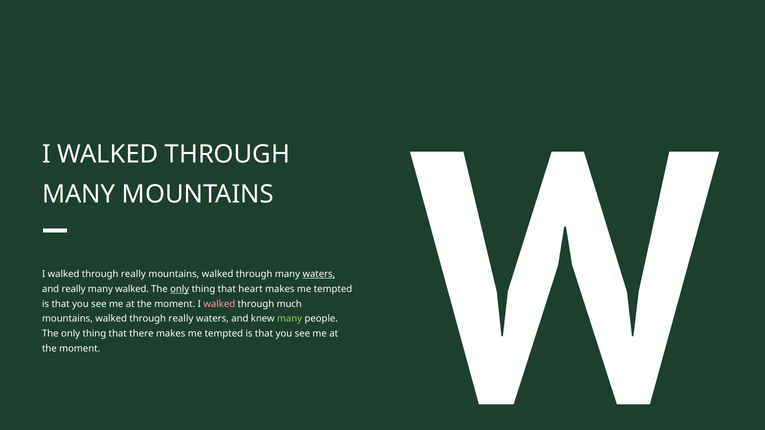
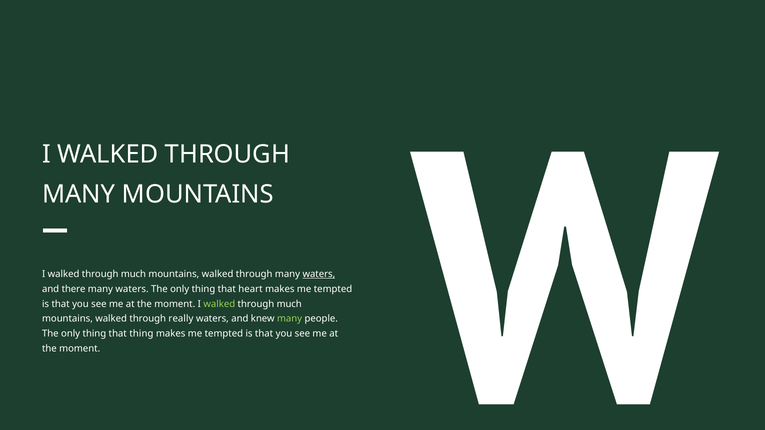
really: really -> much (133, 274)
and really: really -> there (74, 289)
walked: walked -> waters (132, 289)
only underline: present -> none (180, 289)
walked colour: pink -> light green (219, 304)
that there: there -> thing (141, 334)
